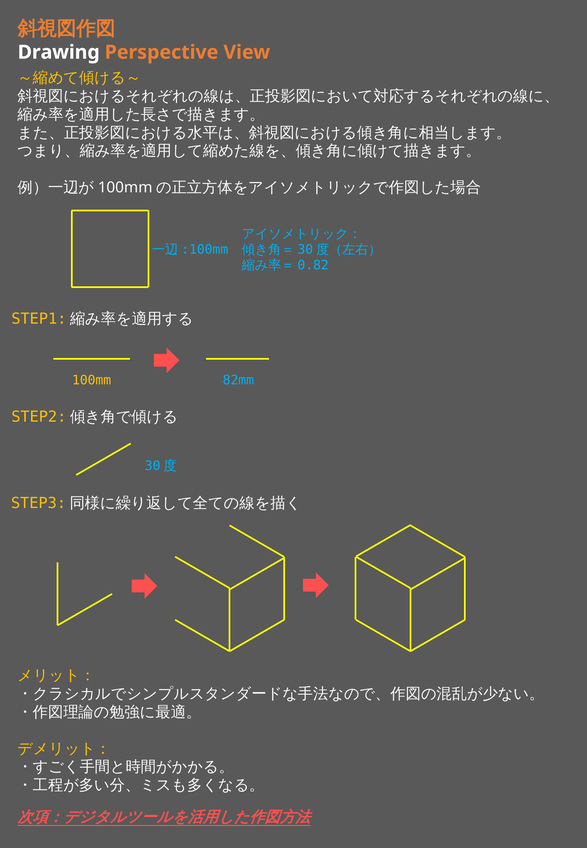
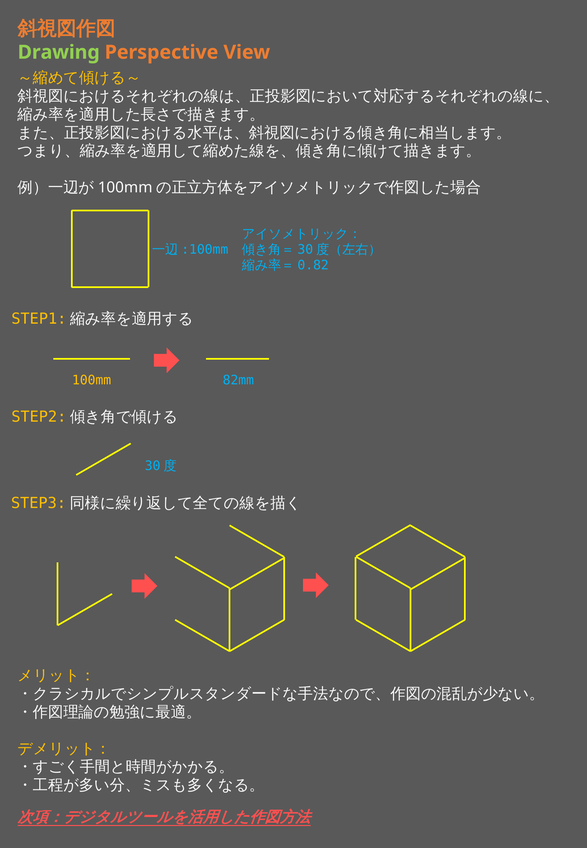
Drawing colour: white -> light green (59, 52)
